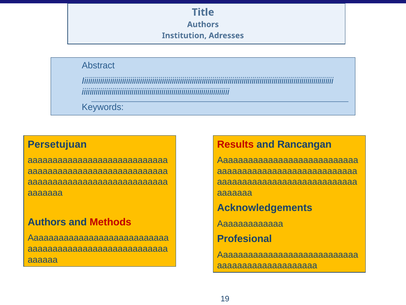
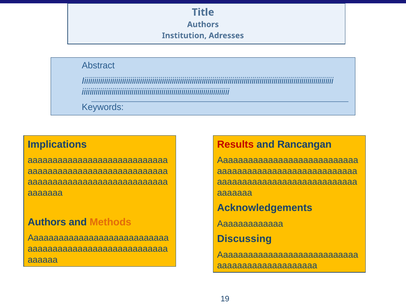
Persetujuan: Persetujuan -> Implications (57, 144)
Methods colour: red -> orange (110, 222)
Profesional: Profesional -> Discussing (244, 238)
